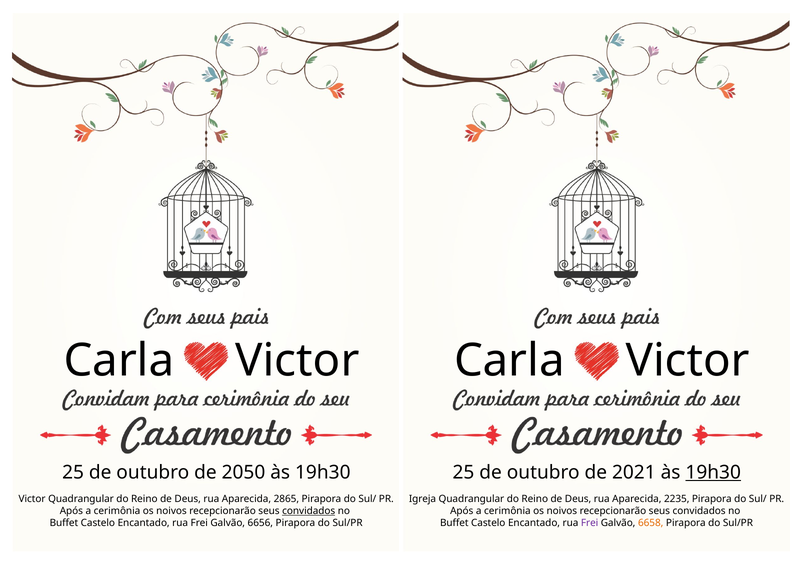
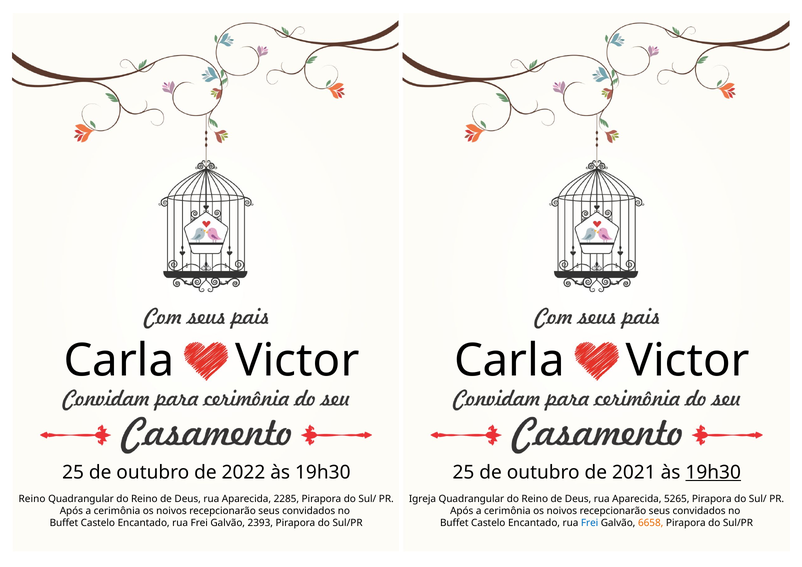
2050: 2050 -> 2022 (243, 472)
Victor: Victor -> Reino (32, 499)
2865: 2865 -> 2285 (286, 499)
2235: 2235 -> 5265 (677, 499)
convidados underline: present -> none (309, 511)
6656: 6656 -> 2393 (260, 523)
Frei colour: purple -> blue (590, 523)
